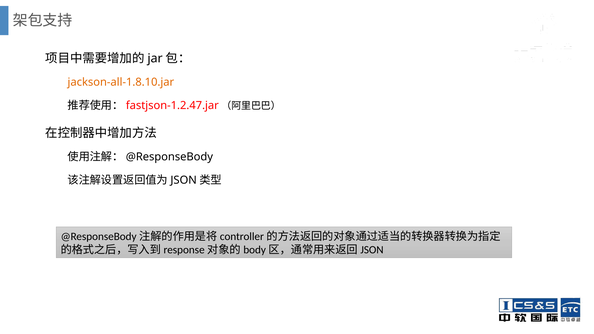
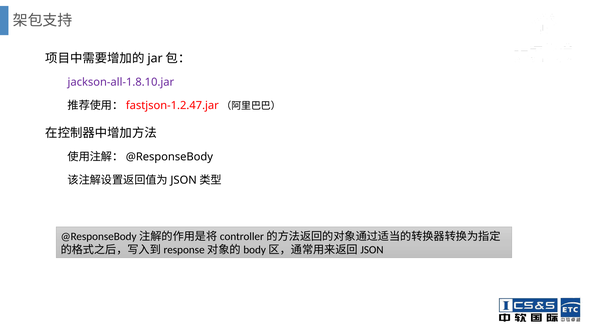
jackson-all-1.8.10.jar colour: orange -> purple (121, 82)
